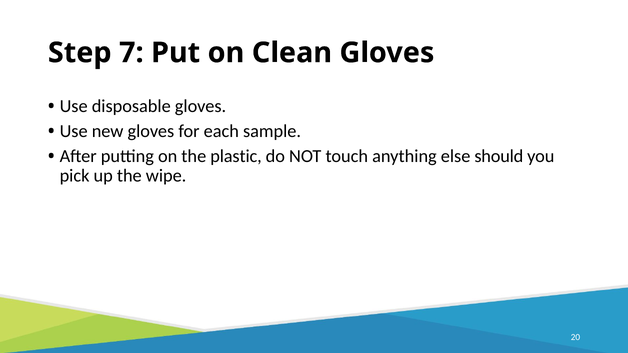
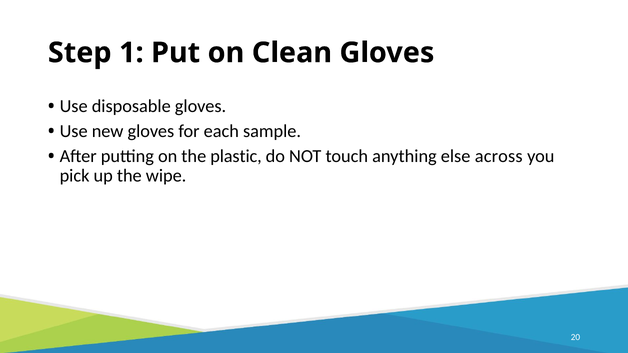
7: 7 -> 1 (131, 53)
should: should -> across (499, 156)
